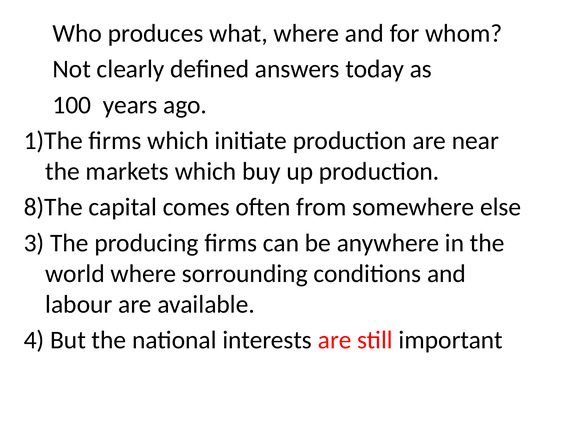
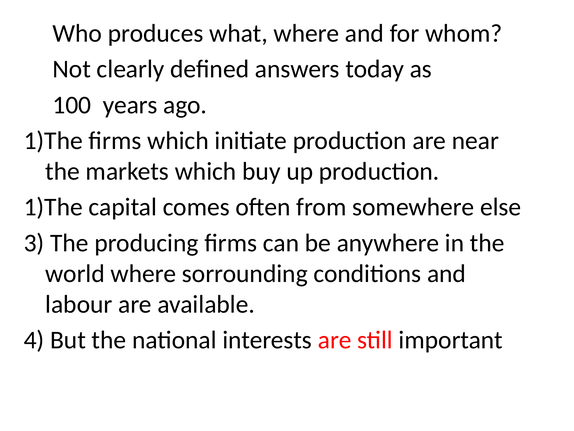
8)The: 8)The -> 1)The (53, 207)
